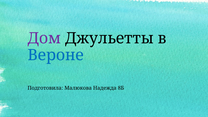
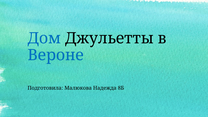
Дом colour: purple -> blue (44, 38)
